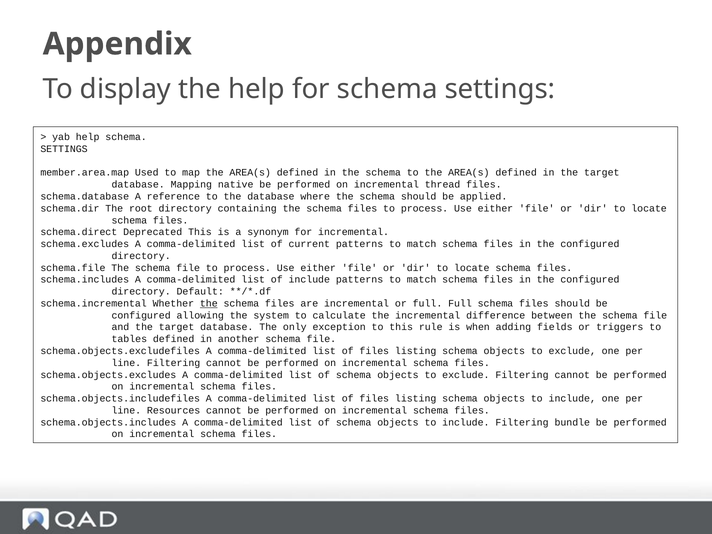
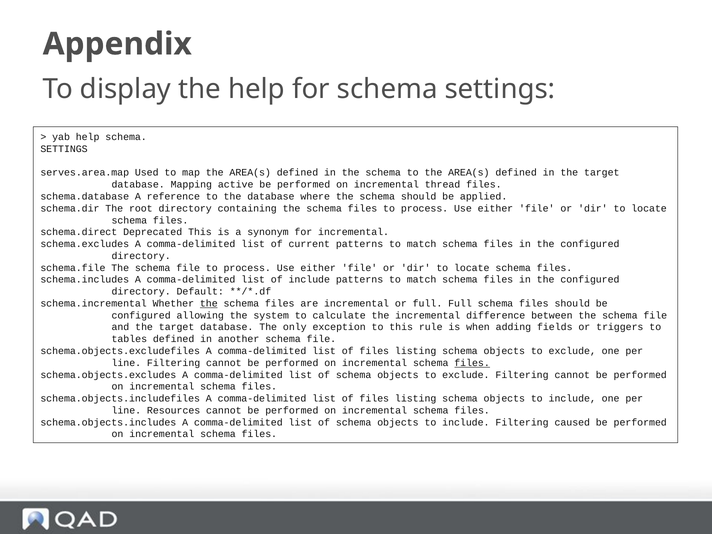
member.area.map: member.area.map -> serves.area.map (85, 173)
native: native -> active (236, 185)
files underline: none -> present (472, 363)
bundle: bundle -> caused (572, 422)
